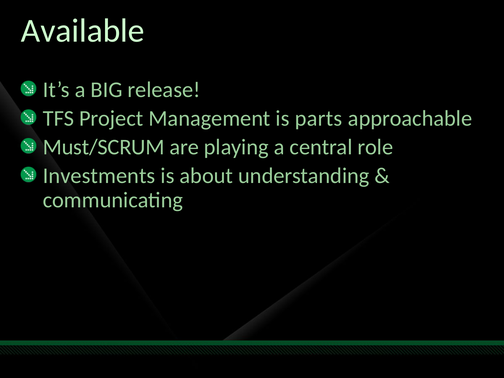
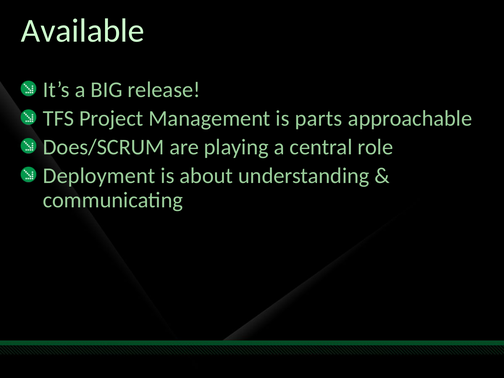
Must/SCRUM: Must/SCRUM -> Does/SCRUM (104, 147)
Investments: Investments -> Deployment (99, 176)
